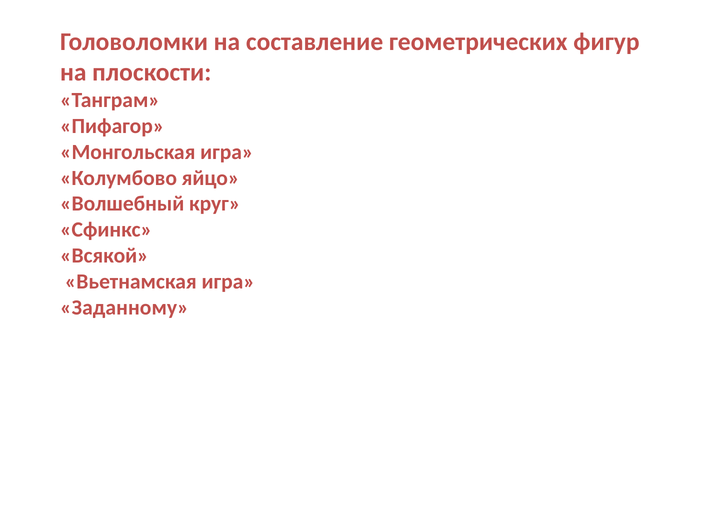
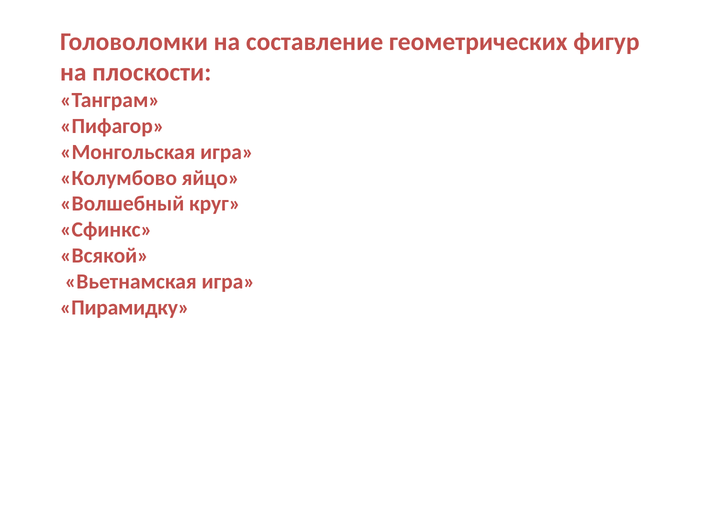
Заданному: Заданному -> Пирамидку (125, 307)
